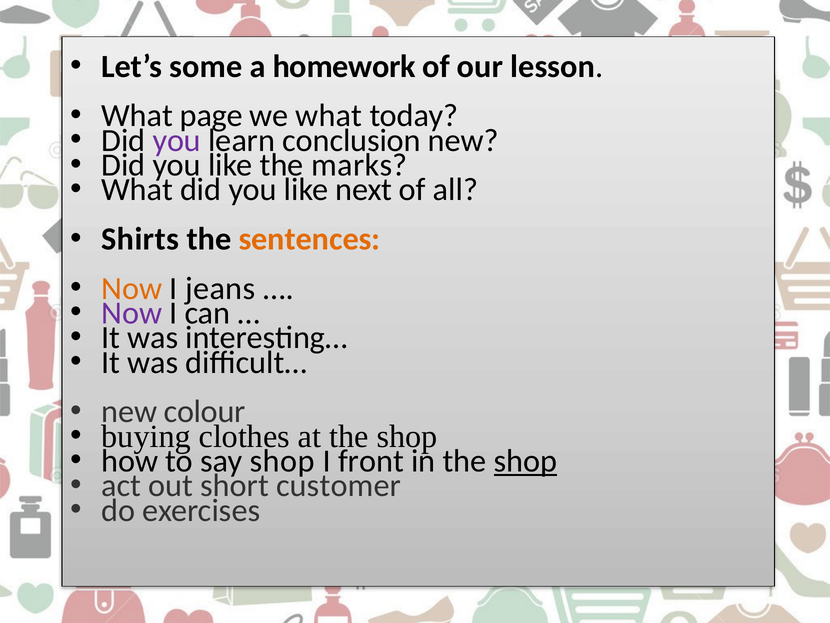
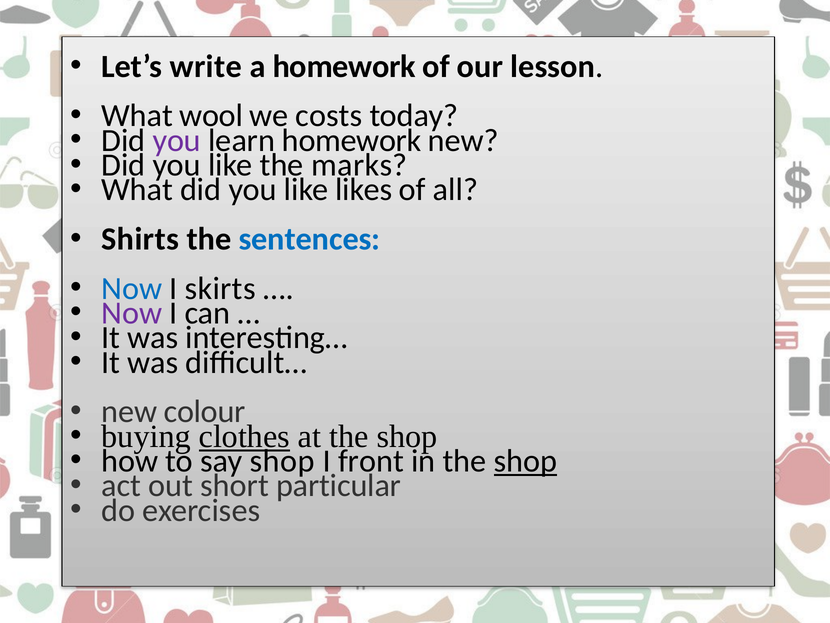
some: some -> write (206, 66)
page: page -> wool (211, 116)
we what: what -> costs (329, 116)
learn conclusion: conclusion -> homework (352, 140)
next: next -> likes (364, 190)
sentences colour: orange -> blue (309, 239)
Now colour: orange -> blue (132, 288)
jeans: jeans -> skirts (220, 288)
clothes underline: none -> present (244, 436)
customer: customer -> particular (339, 485)
